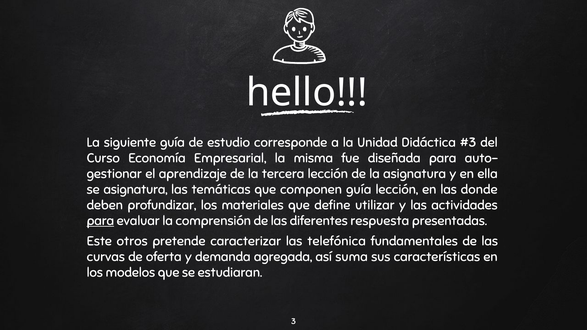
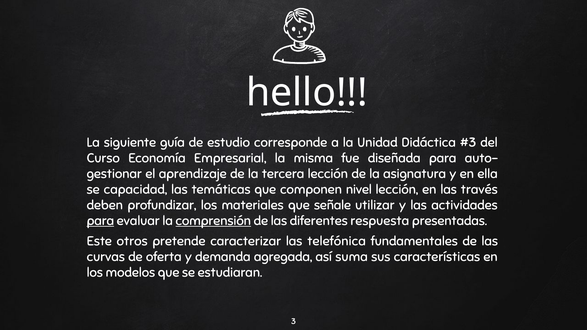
se asignatura: asignatura -> capacidad (135, 190)
componen guía: guía -> nivel (359, 190)
donde: donde -> través (479, 190)
define: define -> señale (333, 205)
comprensión underline: none -> present (213, 221)
